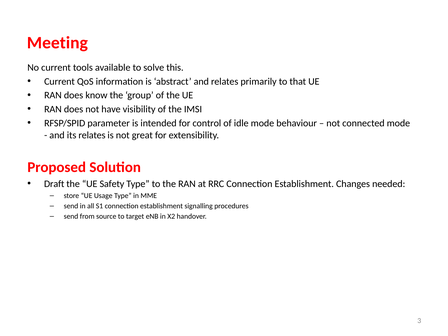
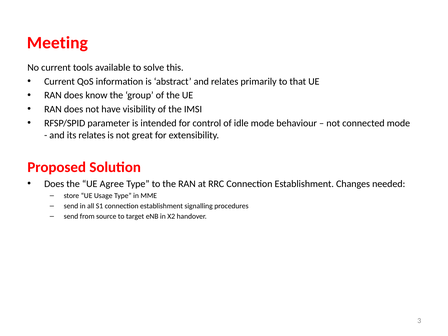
Draft: Draft -> Does (54, 184)
Safety: Safety -> Agree (112, 184)
